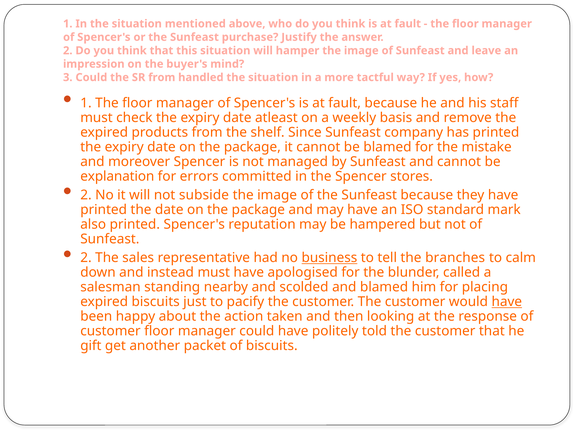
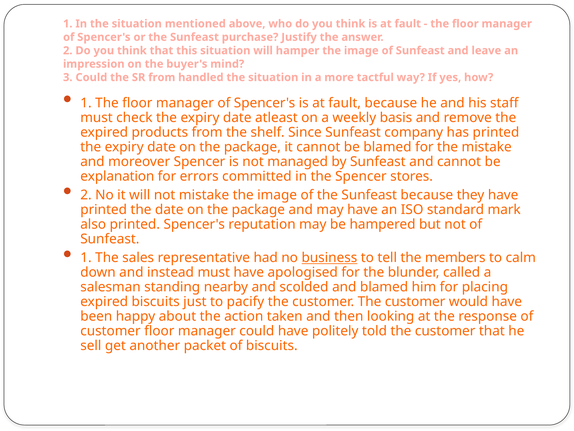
not subside: subside -> mistake (204, 195)
2: 2 -> 1 (86, 258)
branches: branches -> members (455, 258)
have underline: present -> none (507, 301)
gift: gift -> sell (91, 345)
